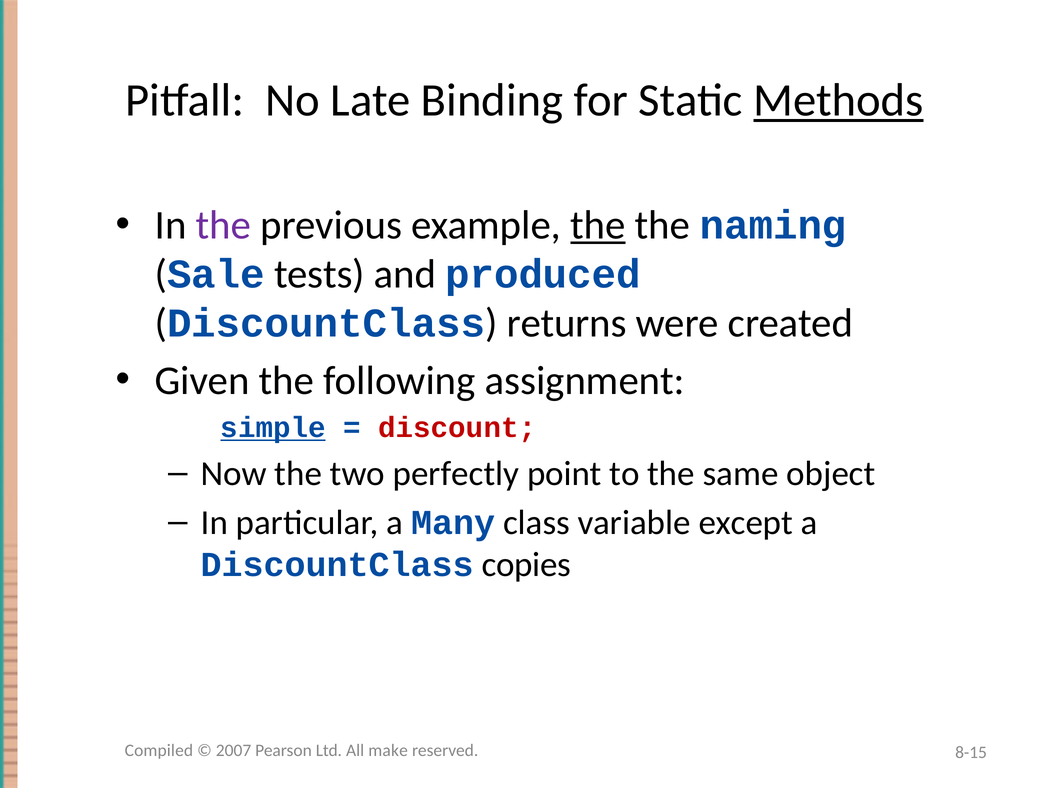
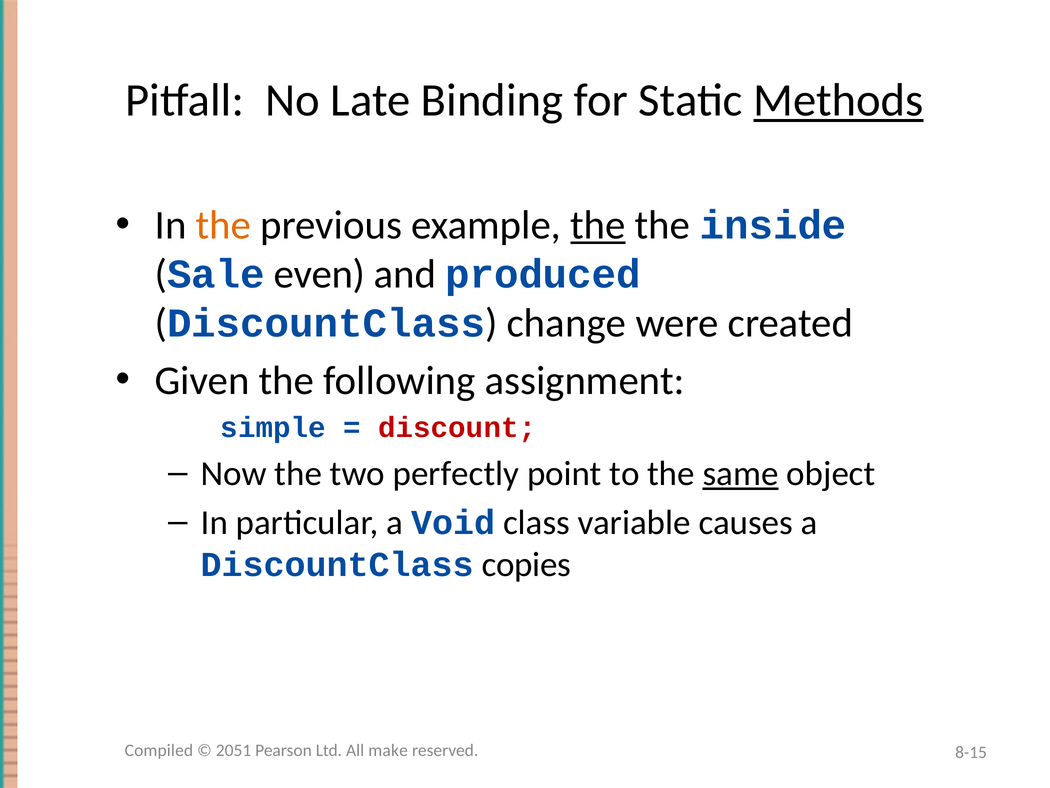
the colour: purple -> orange (223, 225)
naming: naming -> inside (773, 225)
tests: tests -> even (319, 274)
returns: returns -> change (566, 323)
simple underline: present -> none (273, 427)
same underline: none -> present (741, 473)
Many: Many -> Void (453, 522)
except: except -> causes (746, 522)
2007: 2007 -> 2051 (234, 750)
